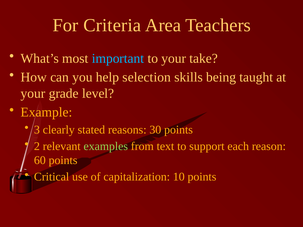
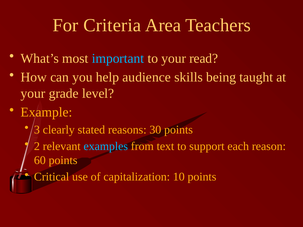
take: take -> read (204, 59)
selection: selection -> audience (147, 77)
examples colour: light green -> light blue (106, 146)
